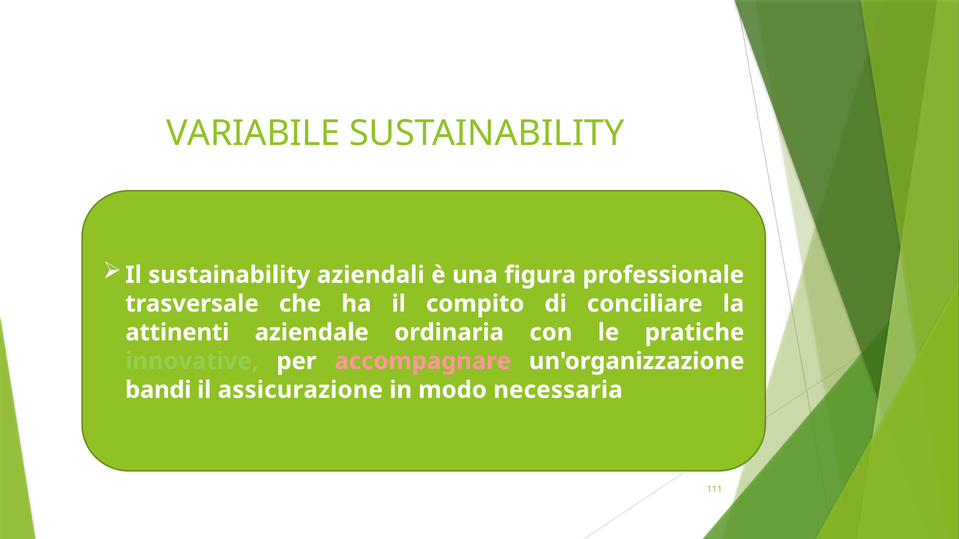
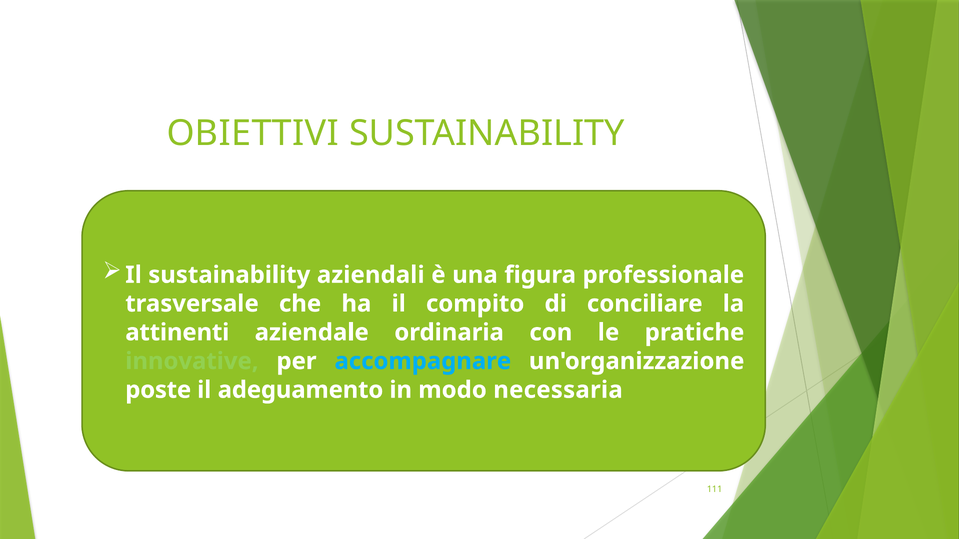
VARIABILE: VARIABILE -> OBIETTIVI (253, 134)
accompagnare colour: pink -> light blue (423, 361)
bandi: bandi -> poste (158, 390)
assicurazione: assicurazione -> adeguamento (301, 390)
